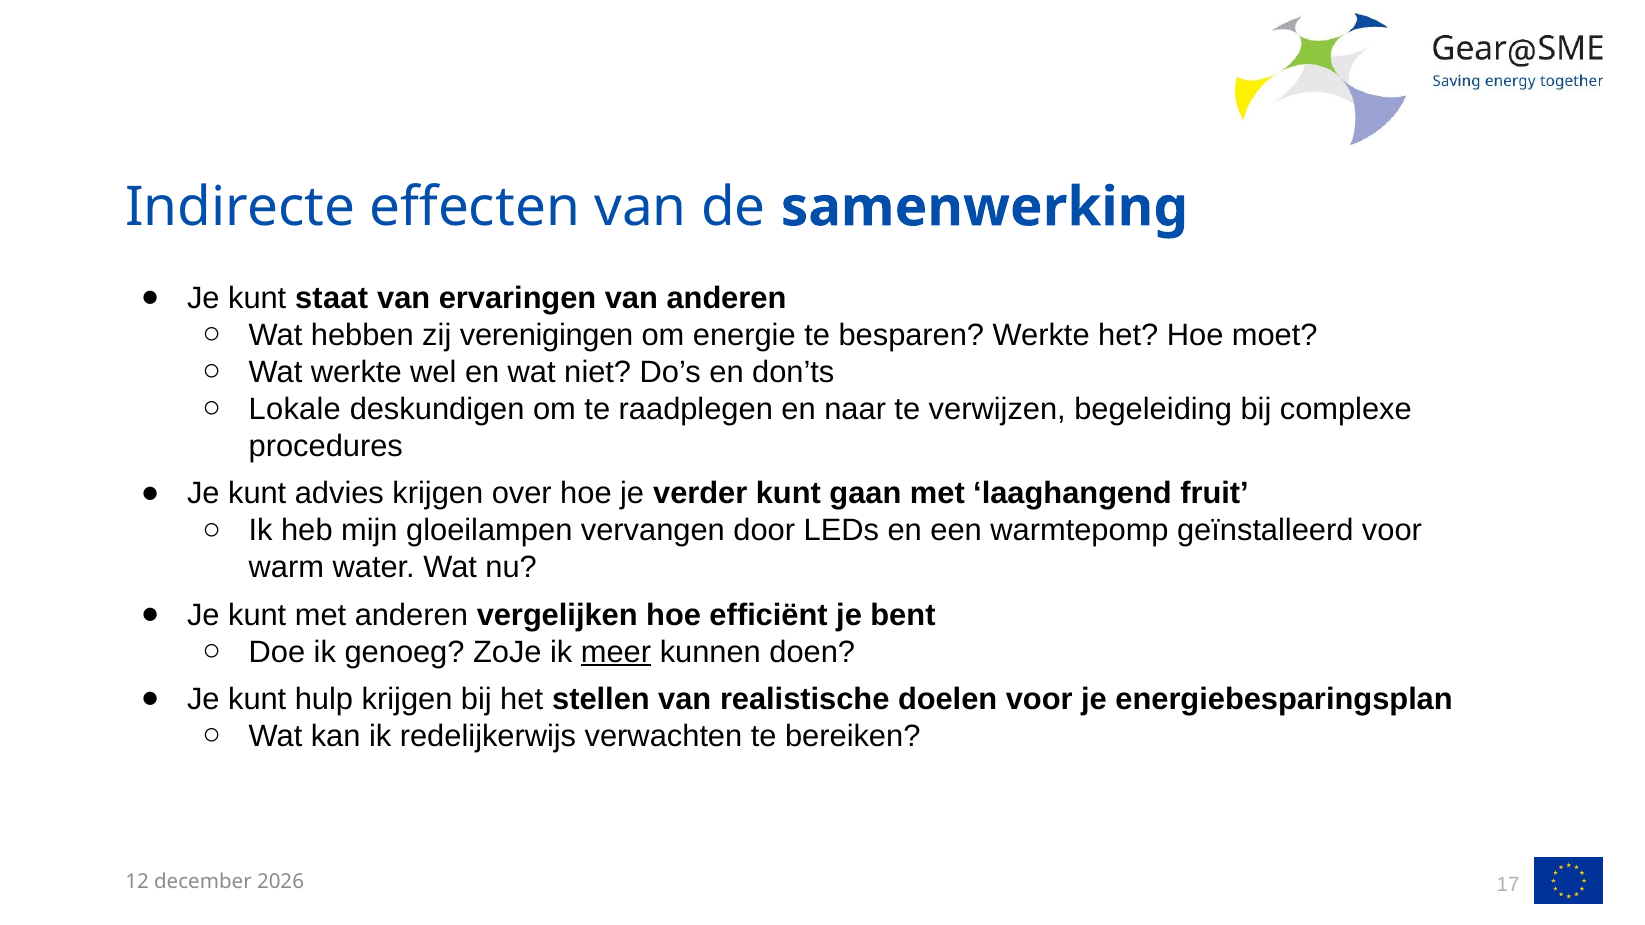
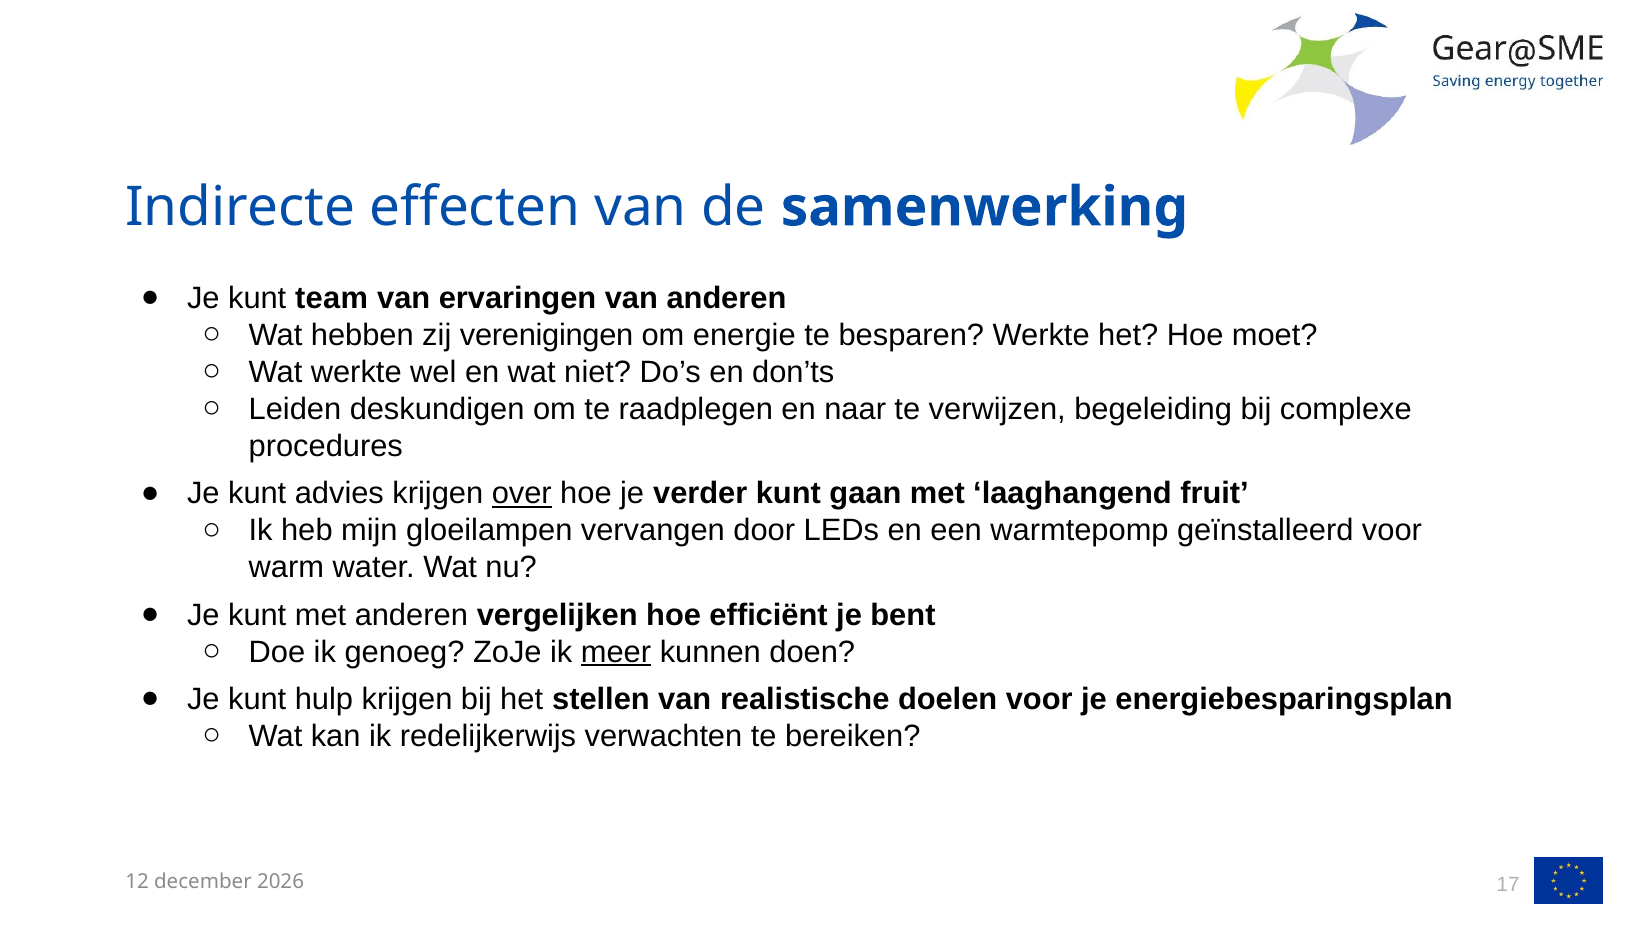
staat: staat -> team (332, 299)
Lokale: Lokale -> Leiden (295, 410)
over underline: none -> present (522, 494)
